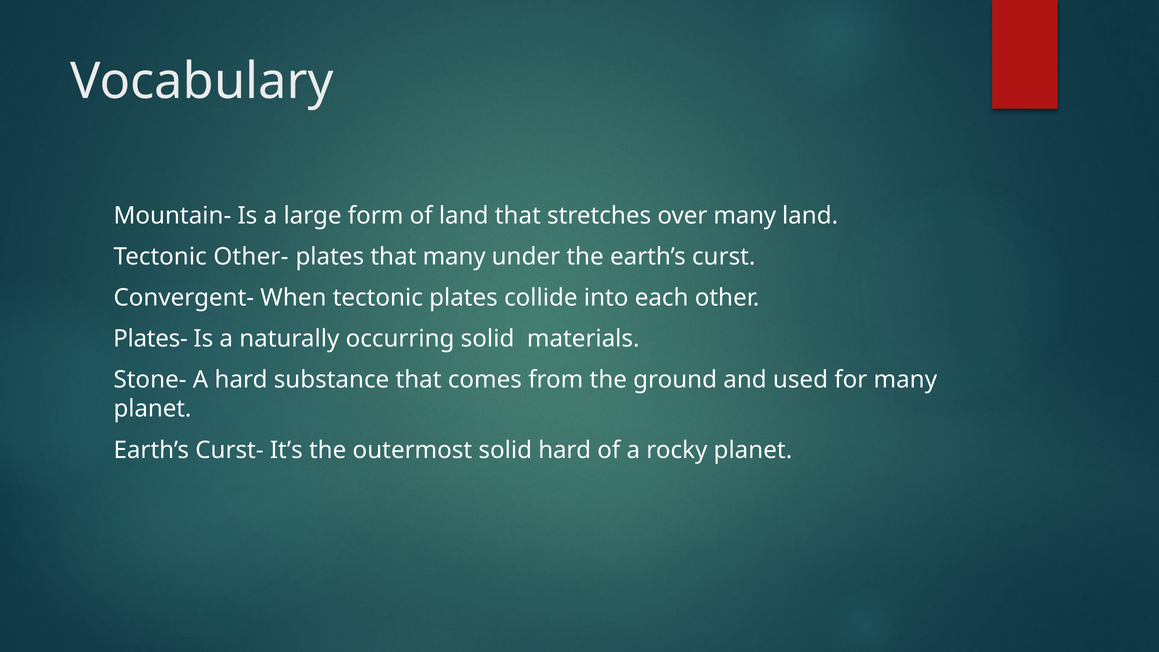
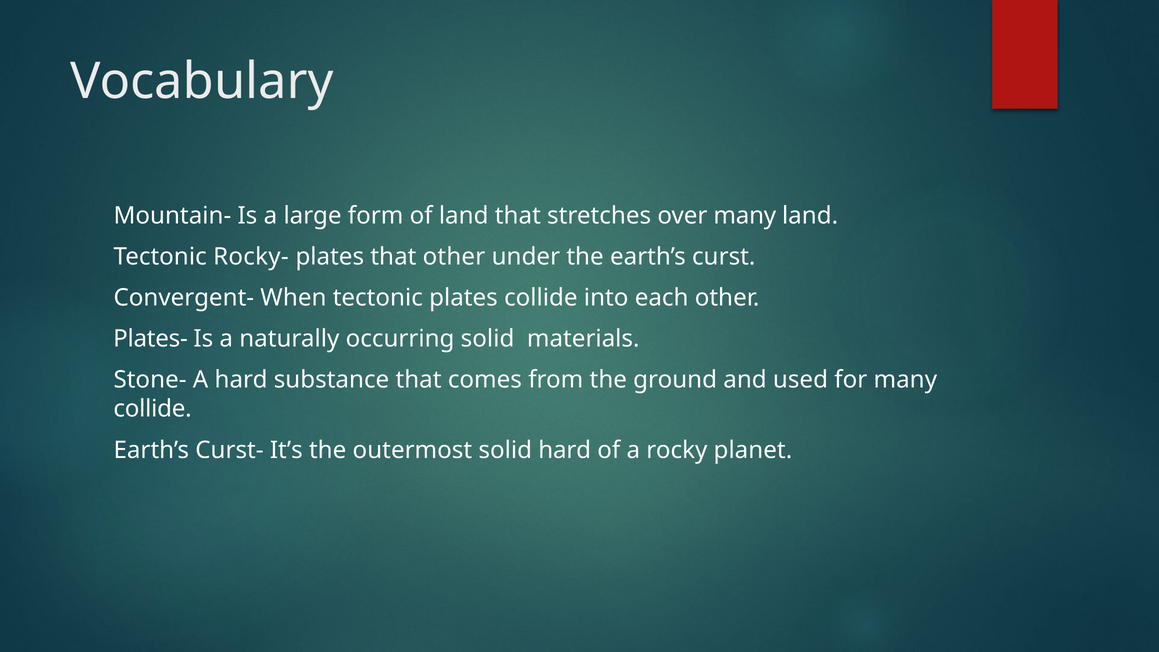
Other-: Other- -> Rocky- (251, 257)
that many: many -> other (454, 257)
planet: planet -> collide (153, 409)
